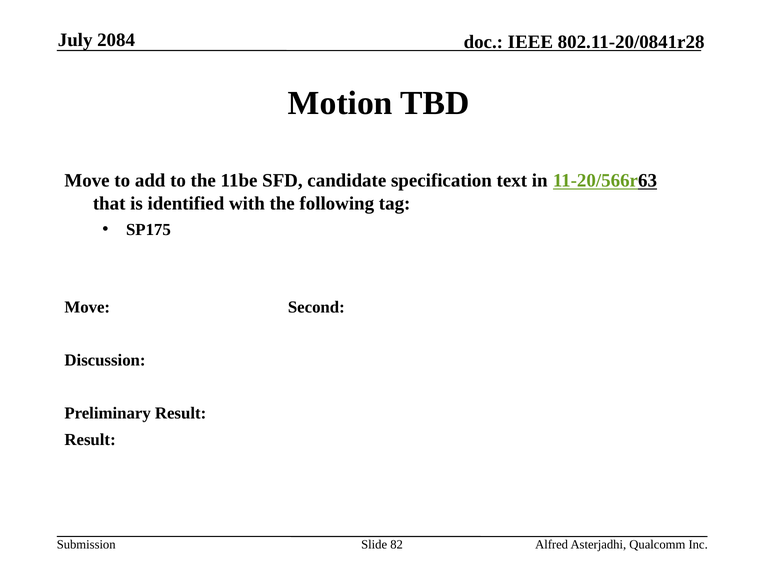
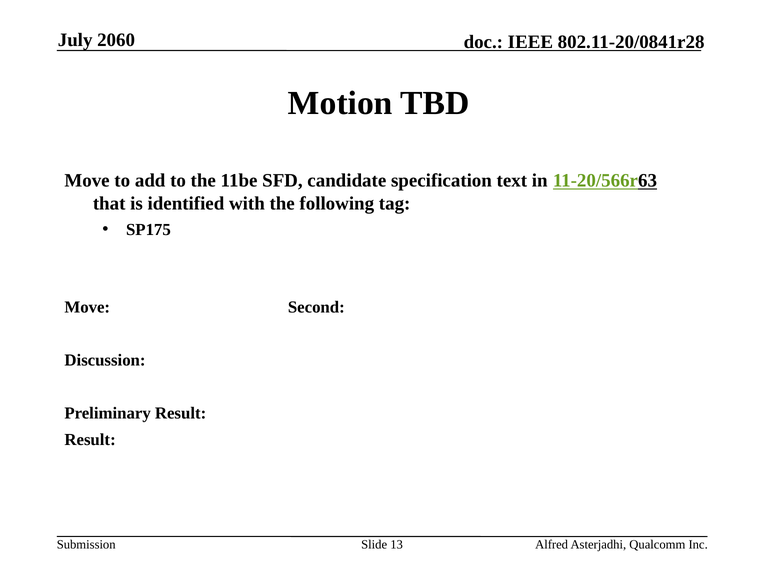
2084: 2084 -> 2060 (116, 40)
82: 82 -> 13 (397, 545)
